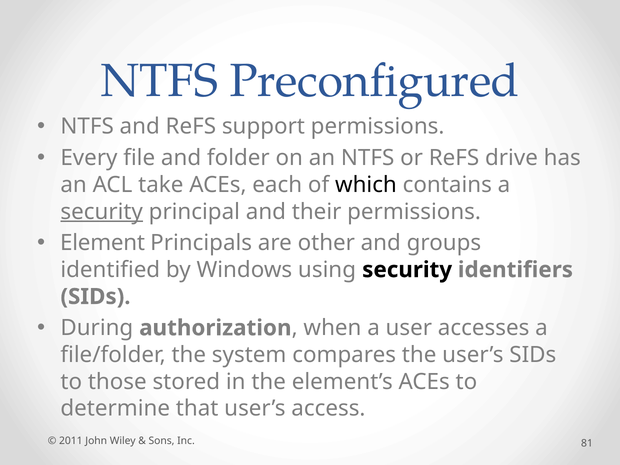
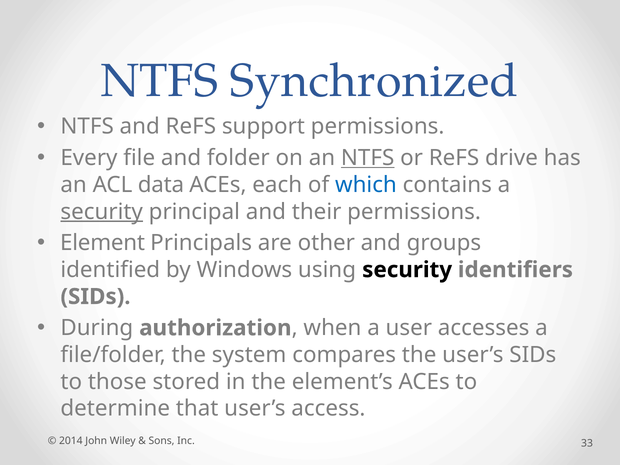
Preconfigured: Preconfigured -> Synchronized (374, 81)
NTFS underline: none -> present (368, 158)
take: take -> data (161, 185)
which colour: black -> blue (366, 185)
2011: 2011 -> 2014 (71, 441)
81: 81 -> 33 (587, 443)
